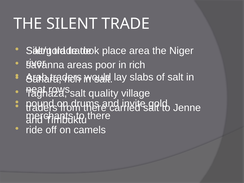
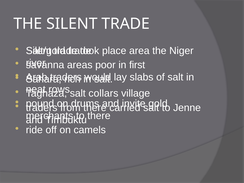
in rich: rich -> first (137, 65)
quality: quality -> collars (103, 93)
